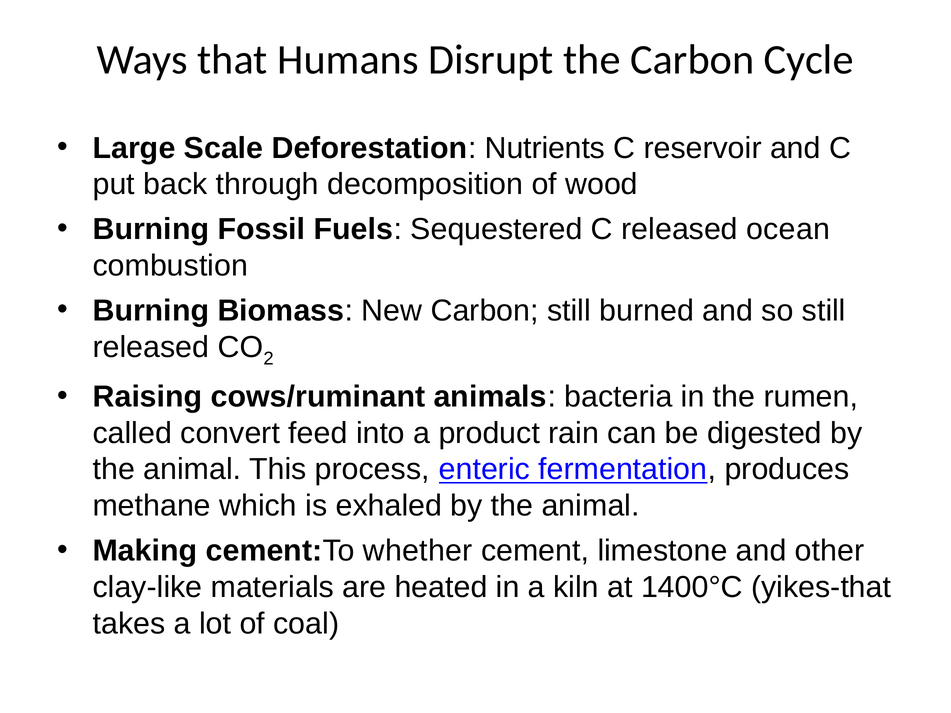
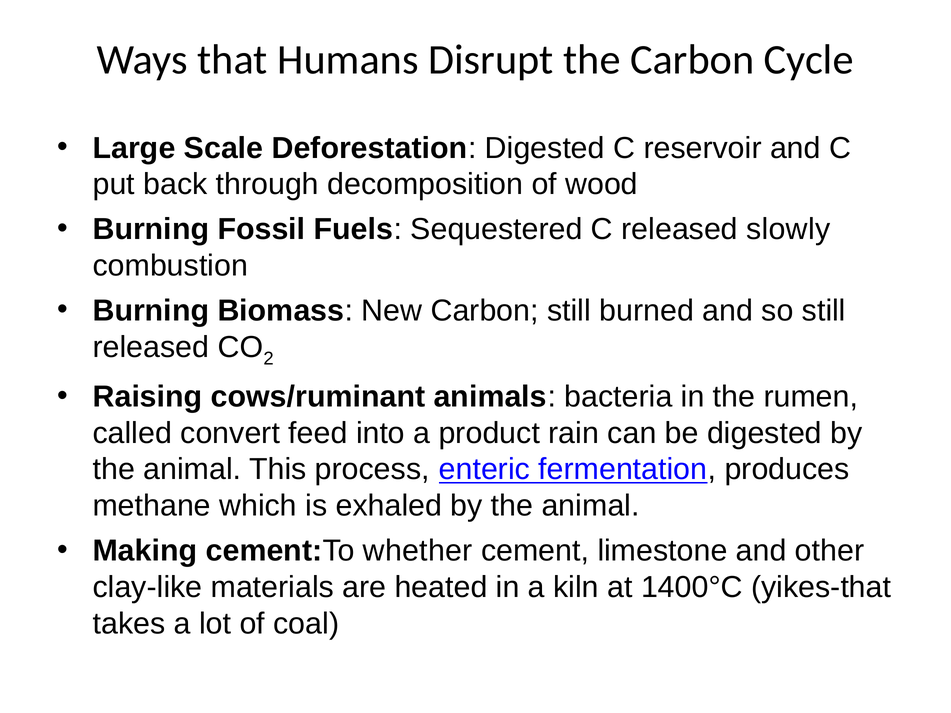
Deforestation Nutrients: Nutrients -> Digested (545, 148)
ocean: ocean -> slowly (788, 229)
